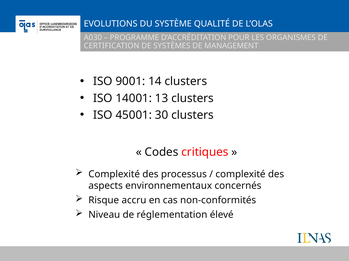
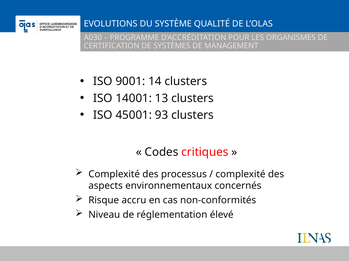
30: 30 -> 93 (162, 115)
